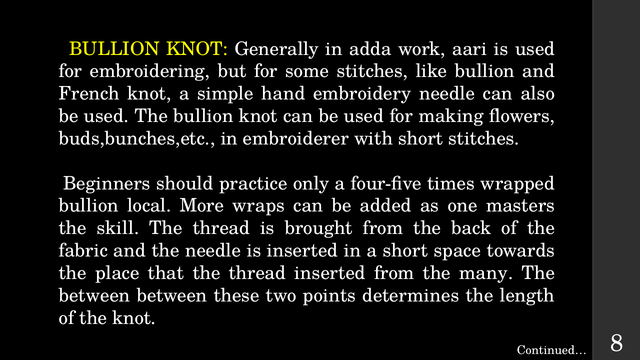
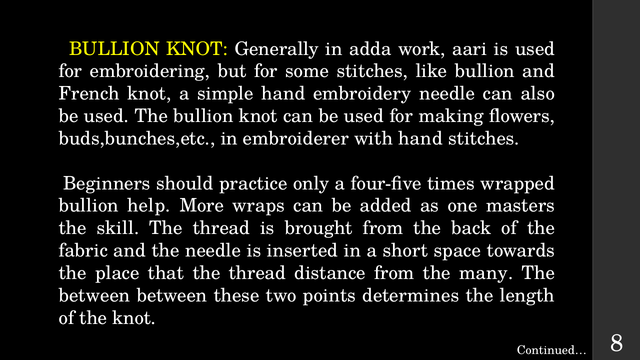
with short: short -> hand (421, 139)
local: local -> help (149, 206)
thread inserted: inserted -> distance (330, 273)
